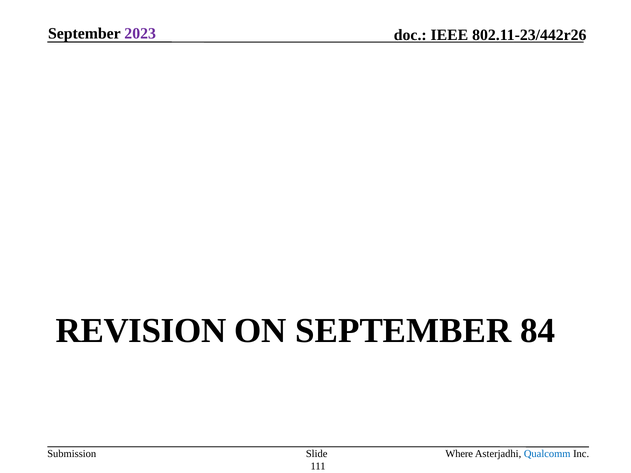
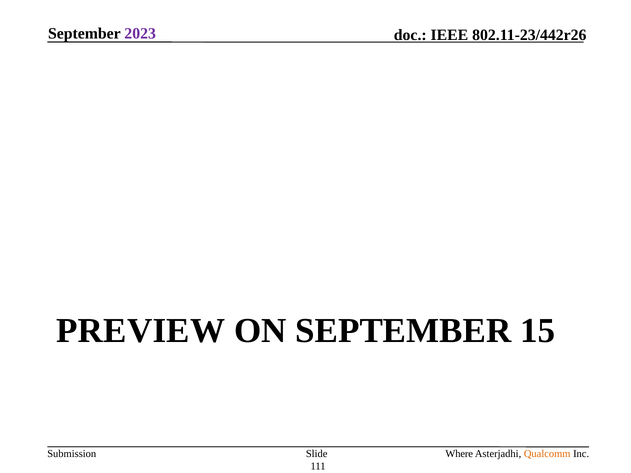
REVISION: REVISION -> PREVIEW (141, 331)
84: 84 -> 15 (538, 331)
Qualcomm colour: blue -> orange (547, 454)
